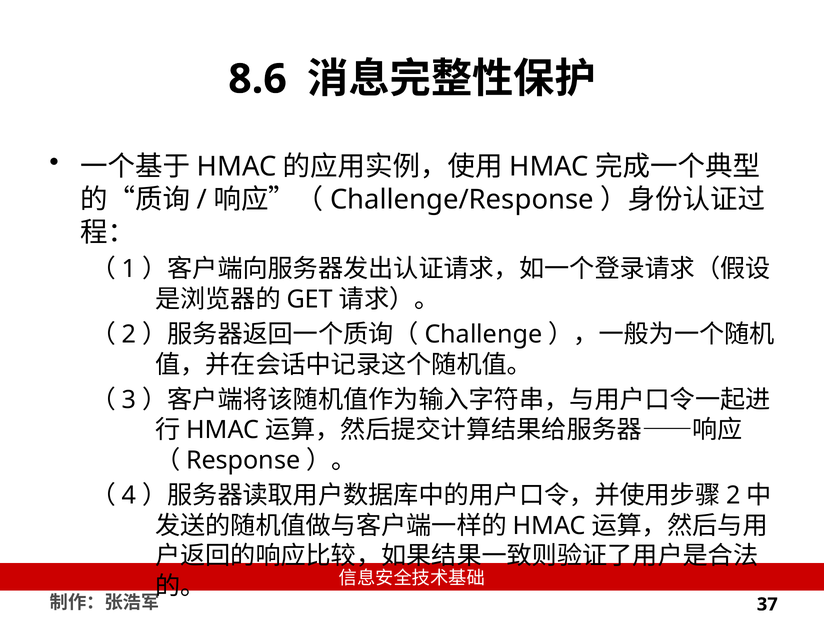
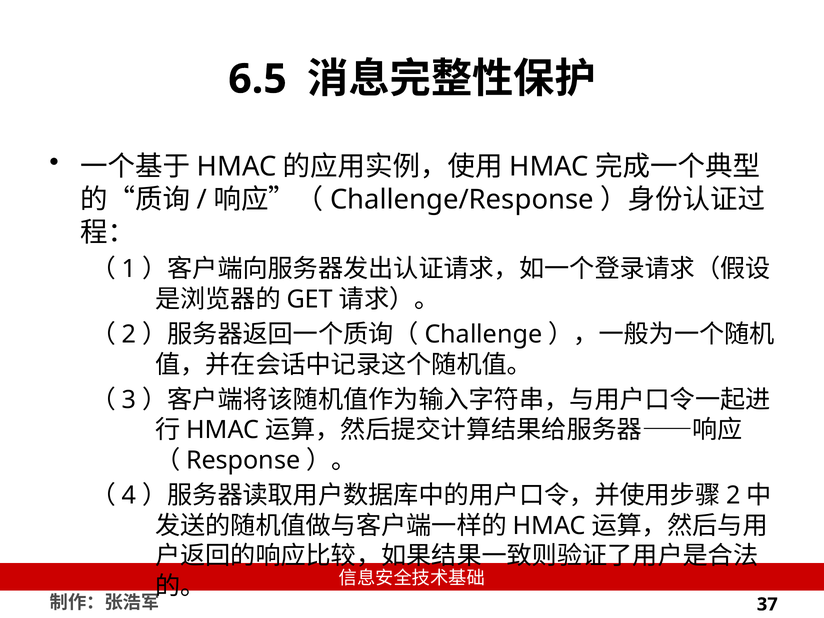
8.6: 8.6 -> 6.5 (258, 79)
